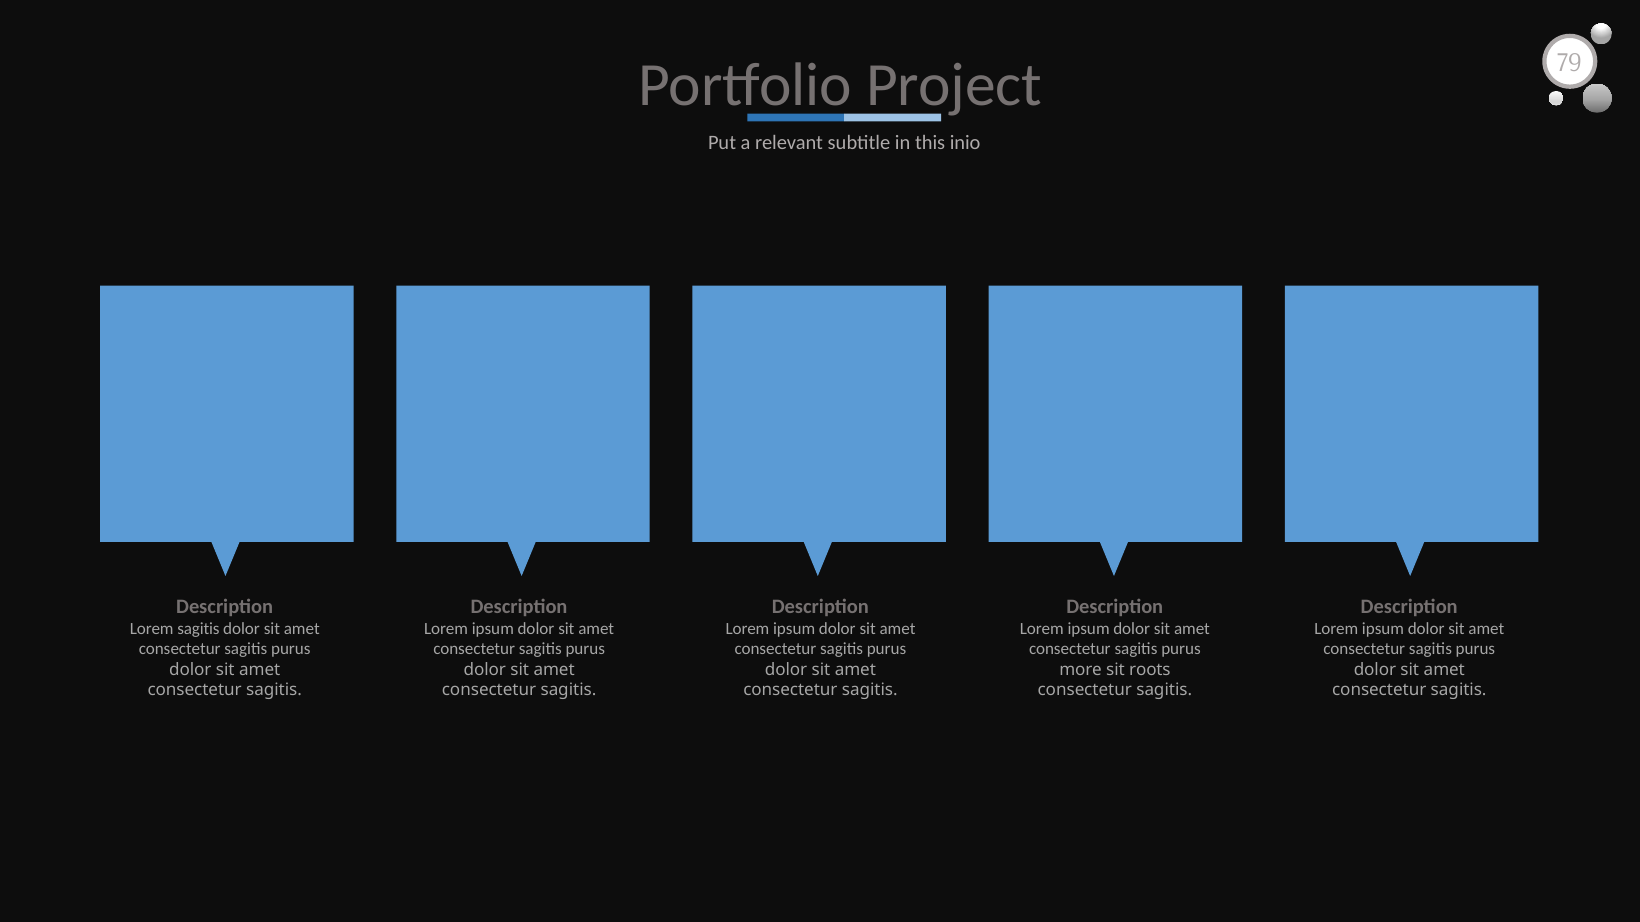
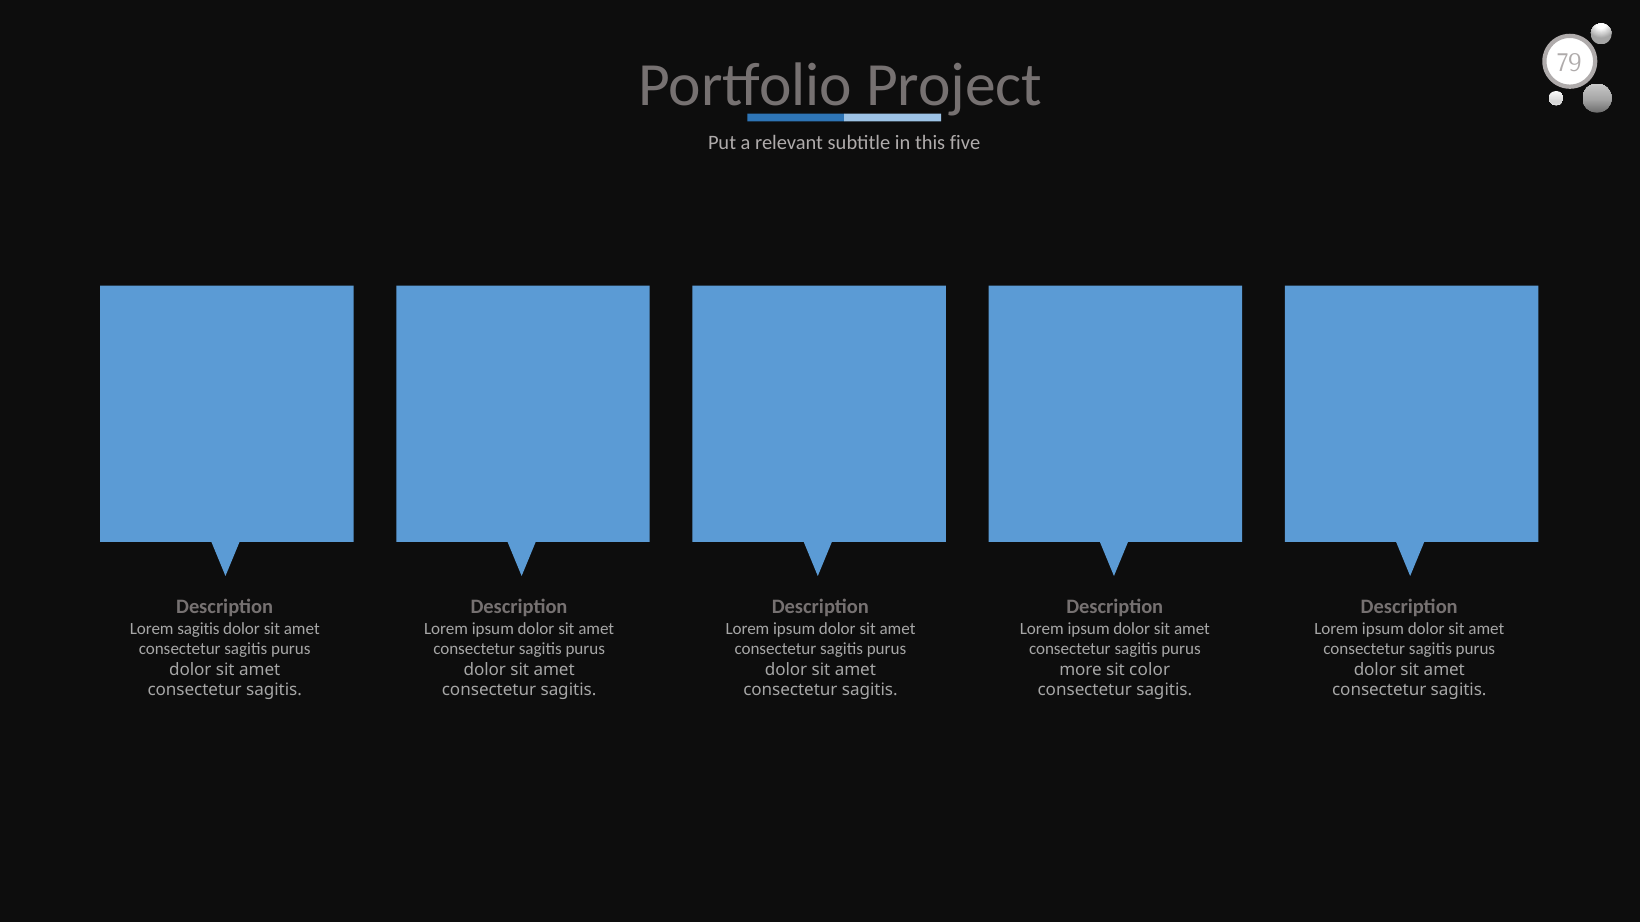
inio: inio -> five (965, 142)
roots: roots -> color (1150, 670)
